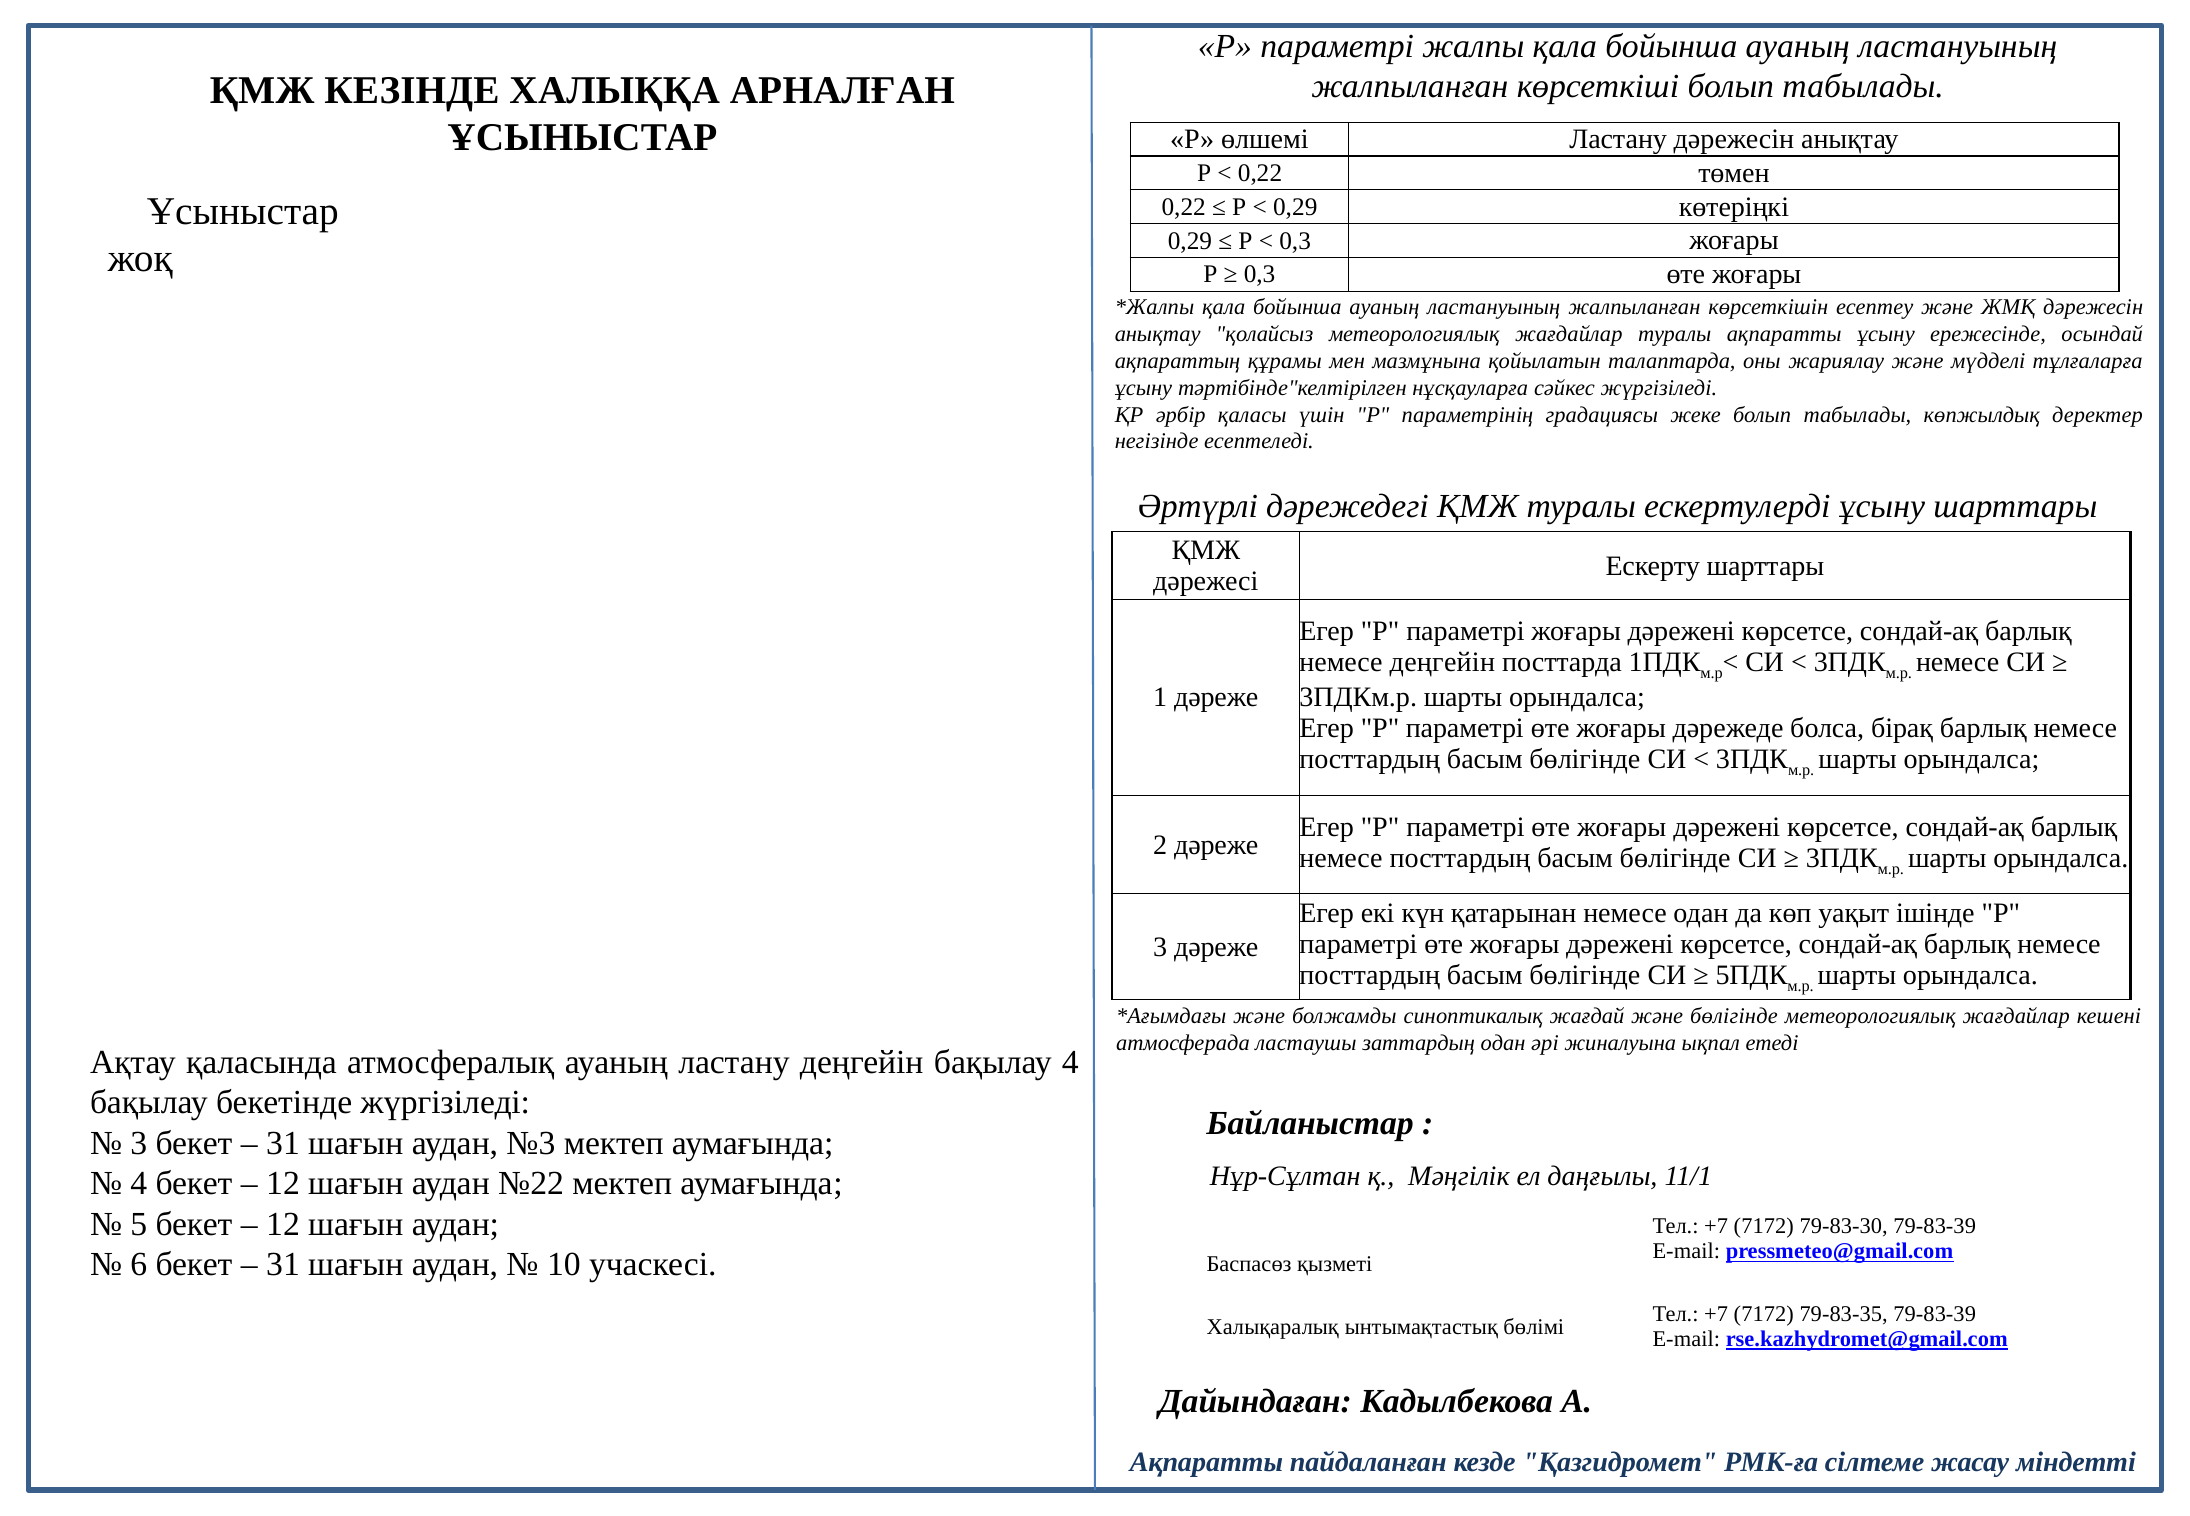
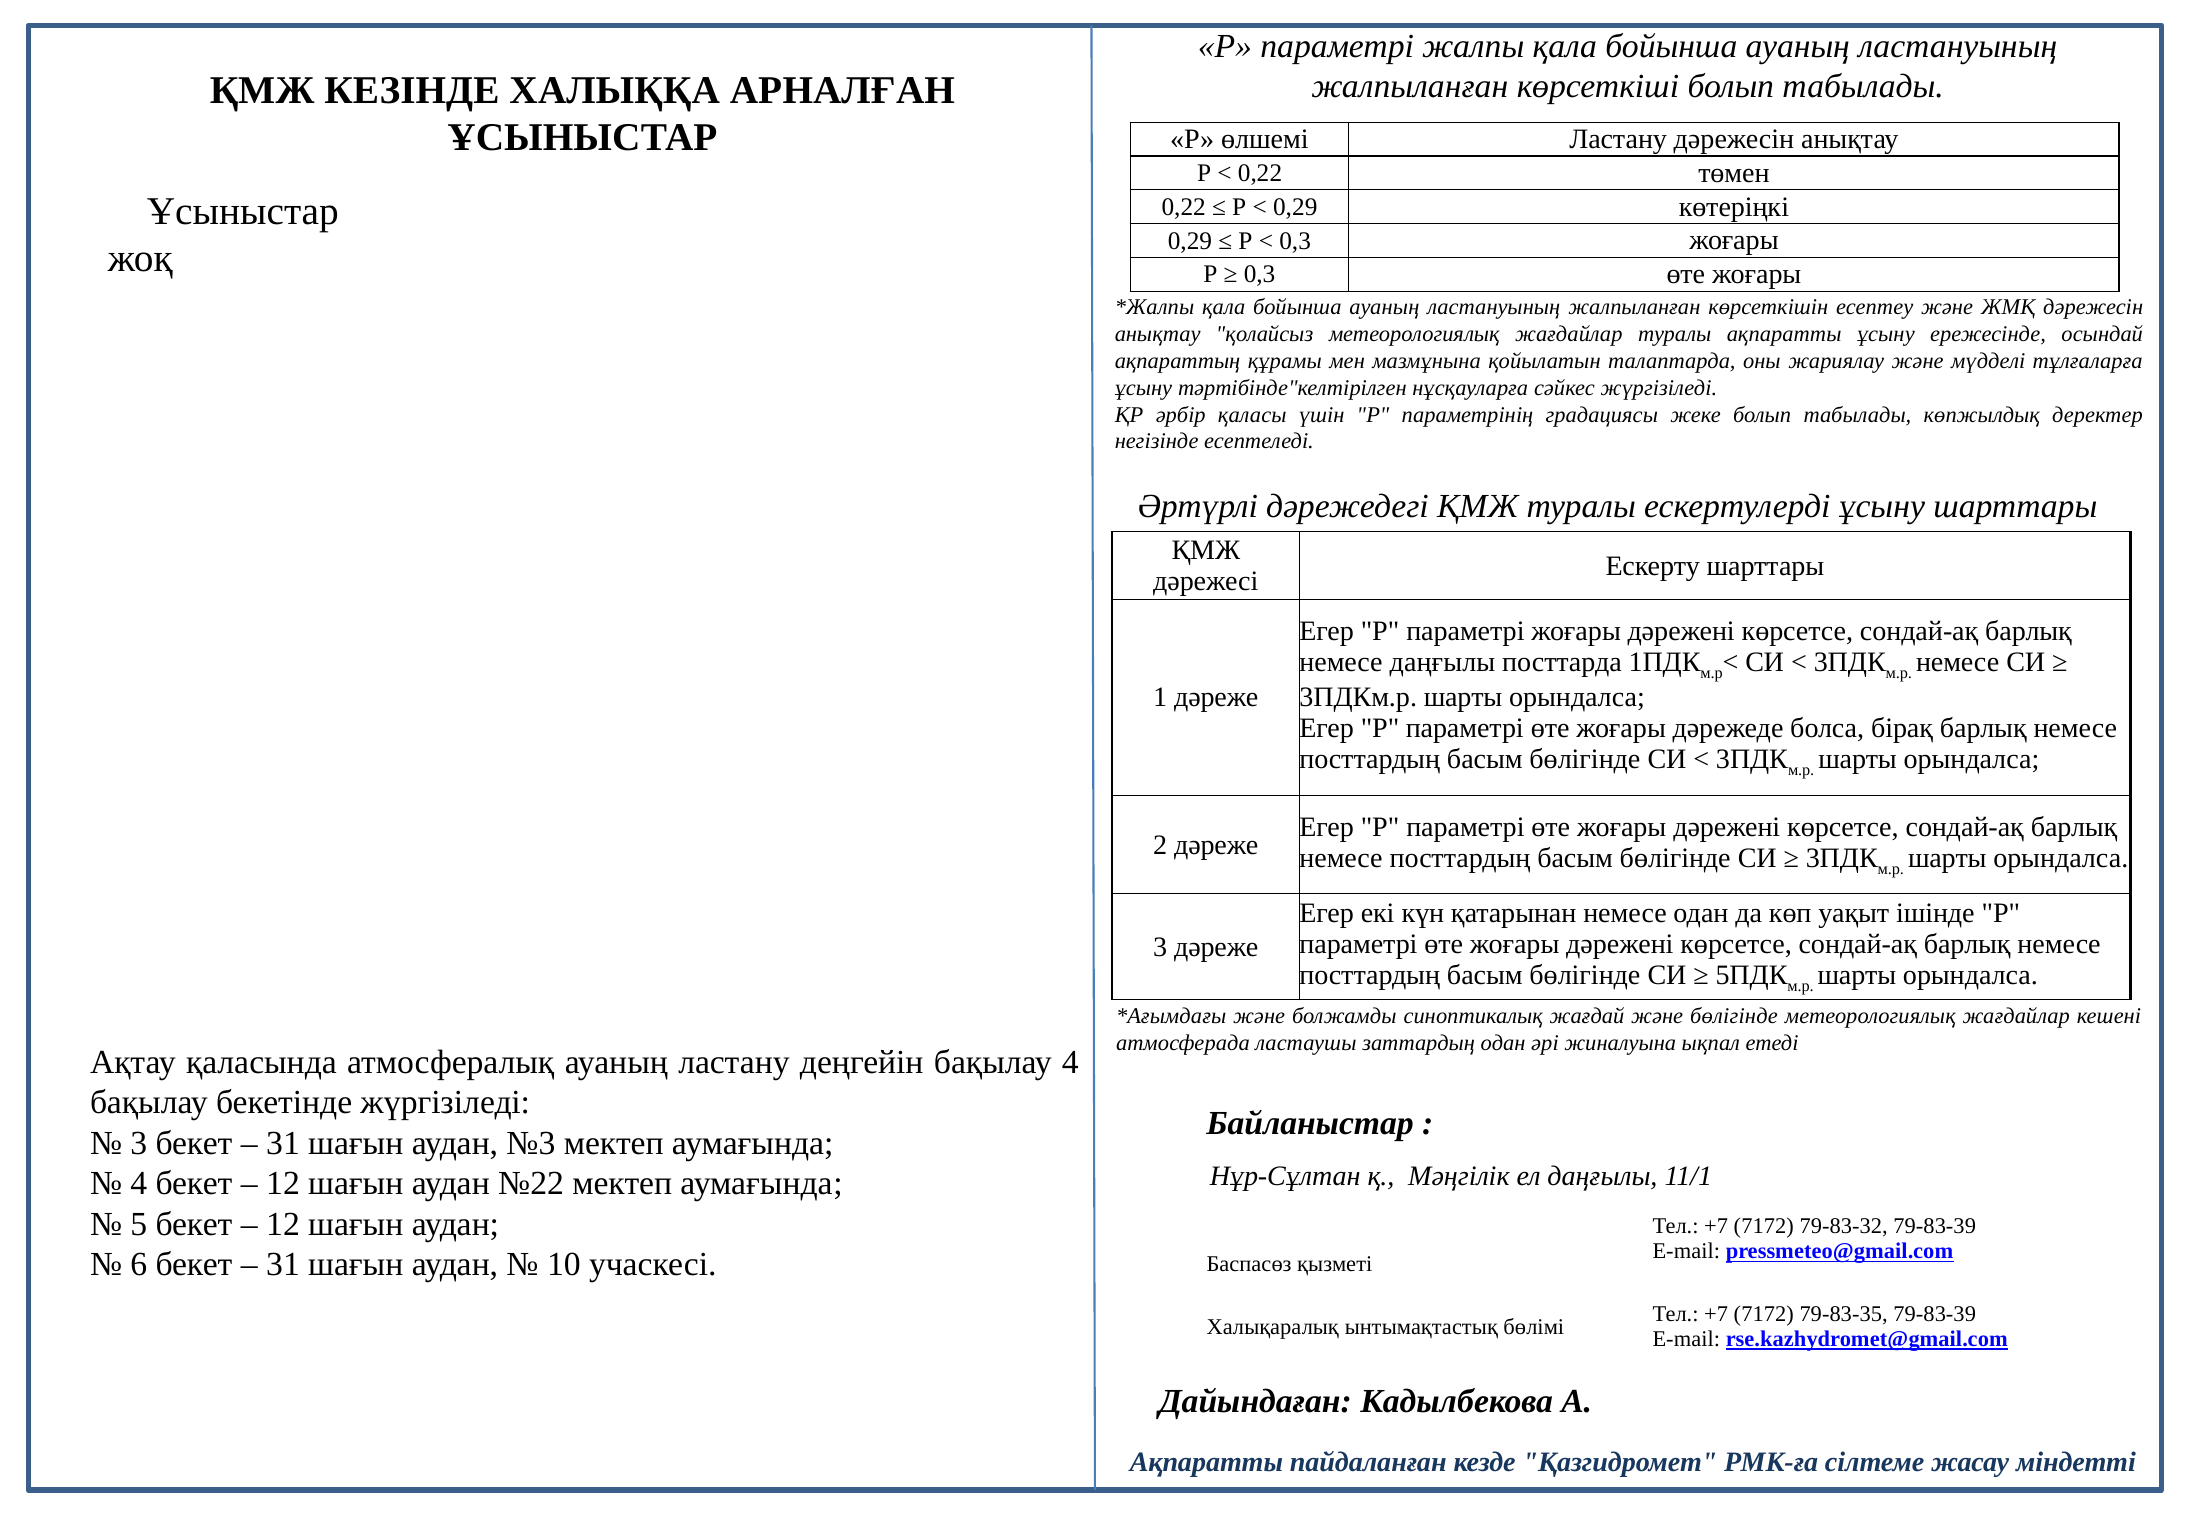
немесе деңгейін: деңгейін -> даңғылы (1442, 662)
79-83-30: 79-83-30 -> 79-83-32 (1844, 1227)
